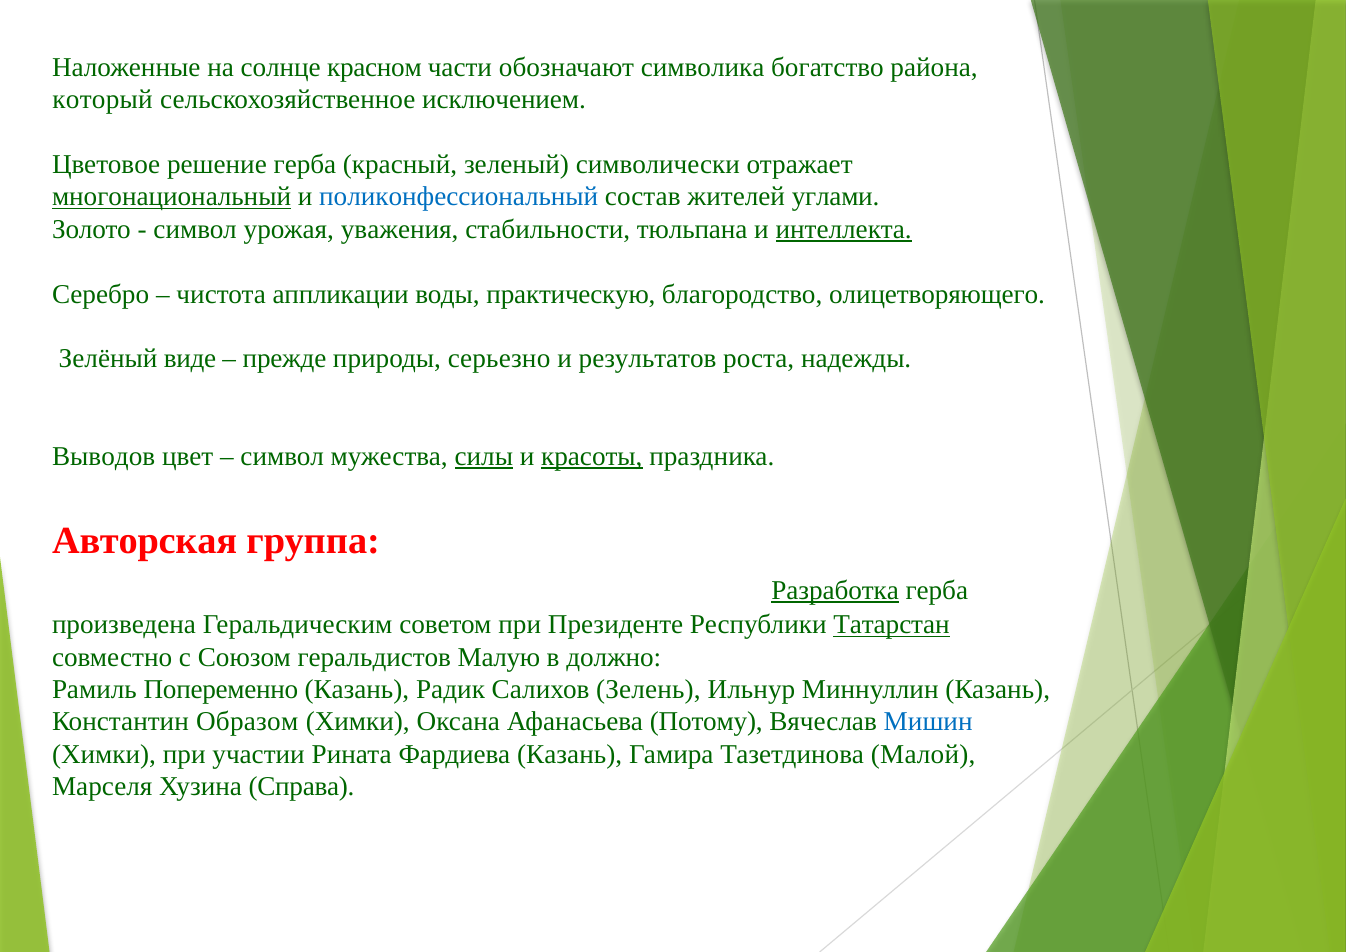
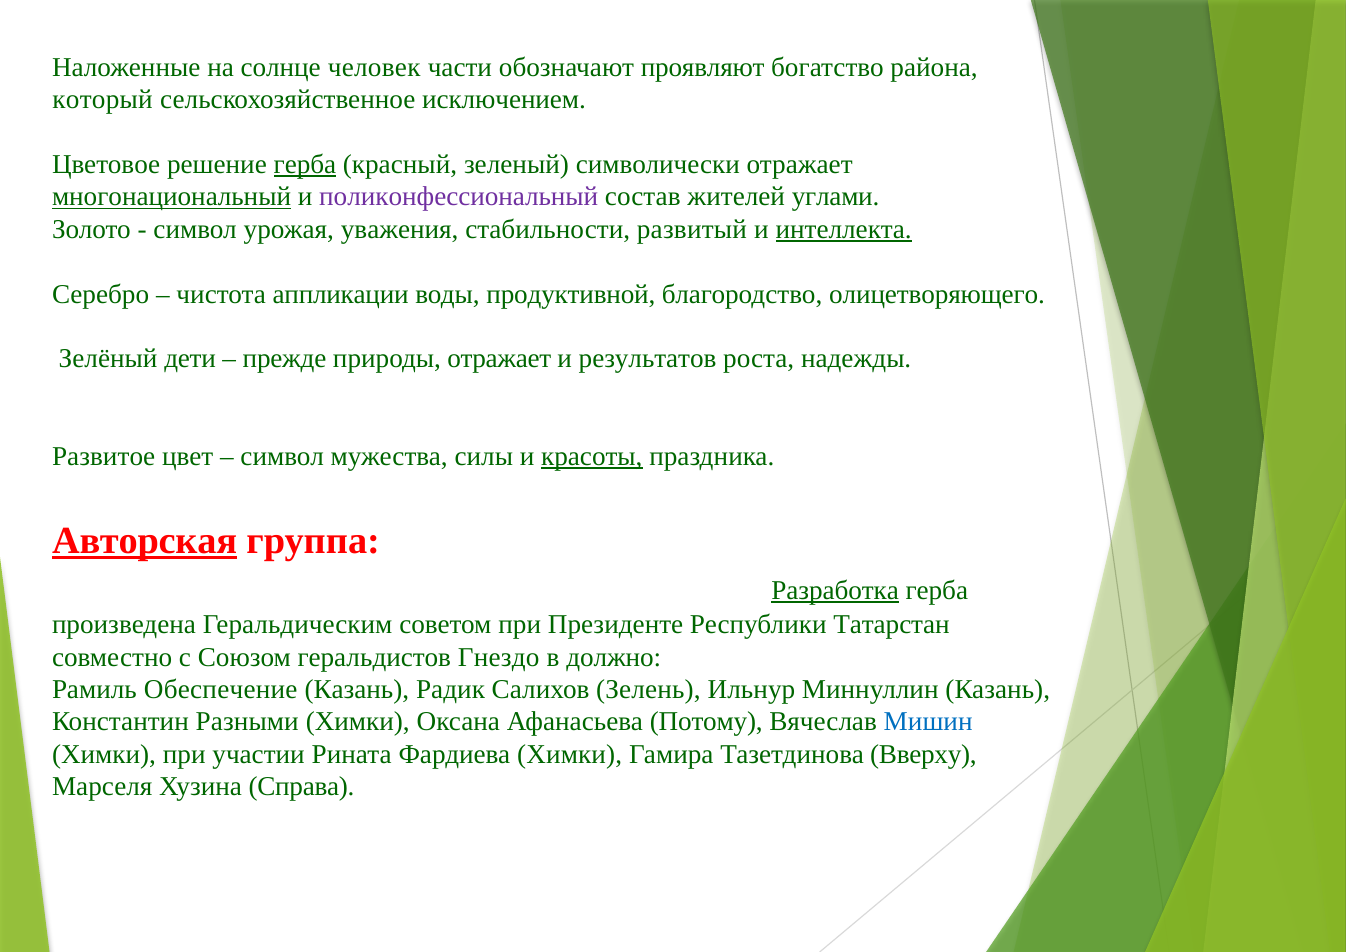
красном: красном -> человек (374, 67)
символика: символика -> проявляют (703, 67)
герба underline: none -> present (305, 165)
поликонфессиональный colour: blue -> purple (459, 197)
тюльпана: тюльпана -> развитый (692, 229)
практическую: практическую -> продуктивной (571, 294)
виде: виде -> дети (190, 359)
природы серьезно: серьезно -> отражает (499, 359)
Выводов: Выводов -> Развитое (104, 456)
силы underline: present -> none (484, 456)
Авторская underline: none -> present (145, 541)
Татарстан underline: present -> none (891, 625)
Малую: Малую -> Гнездо (499, 657)
Попеременно: Попеременно -> Обеспечение (221, 689)
Образом: Образом -> Разными (247, 722)
Фардиева Казань: Казань -> Химки (570, 754)
Малой: Малой -> Вверху (923, 754)
